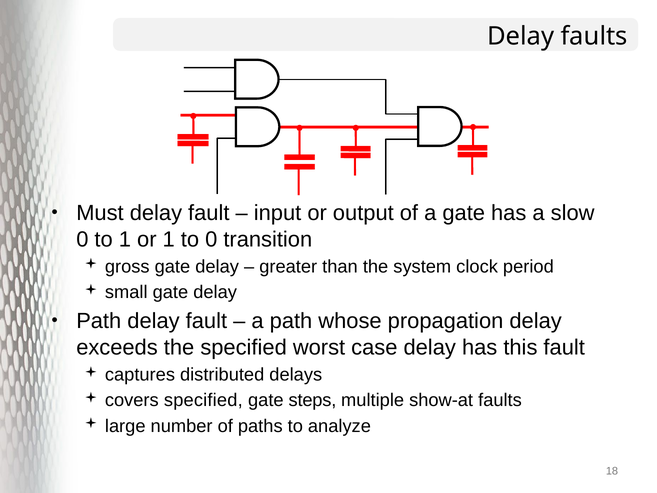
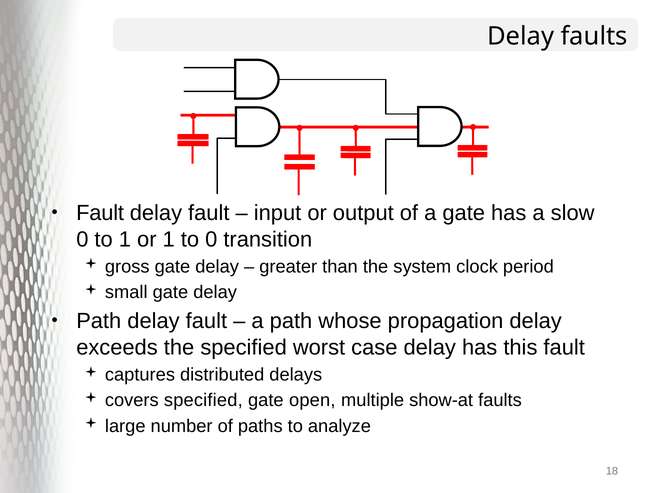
Must: Must -> Fault (100, 213)
steps: steps -> open (312, 400)
